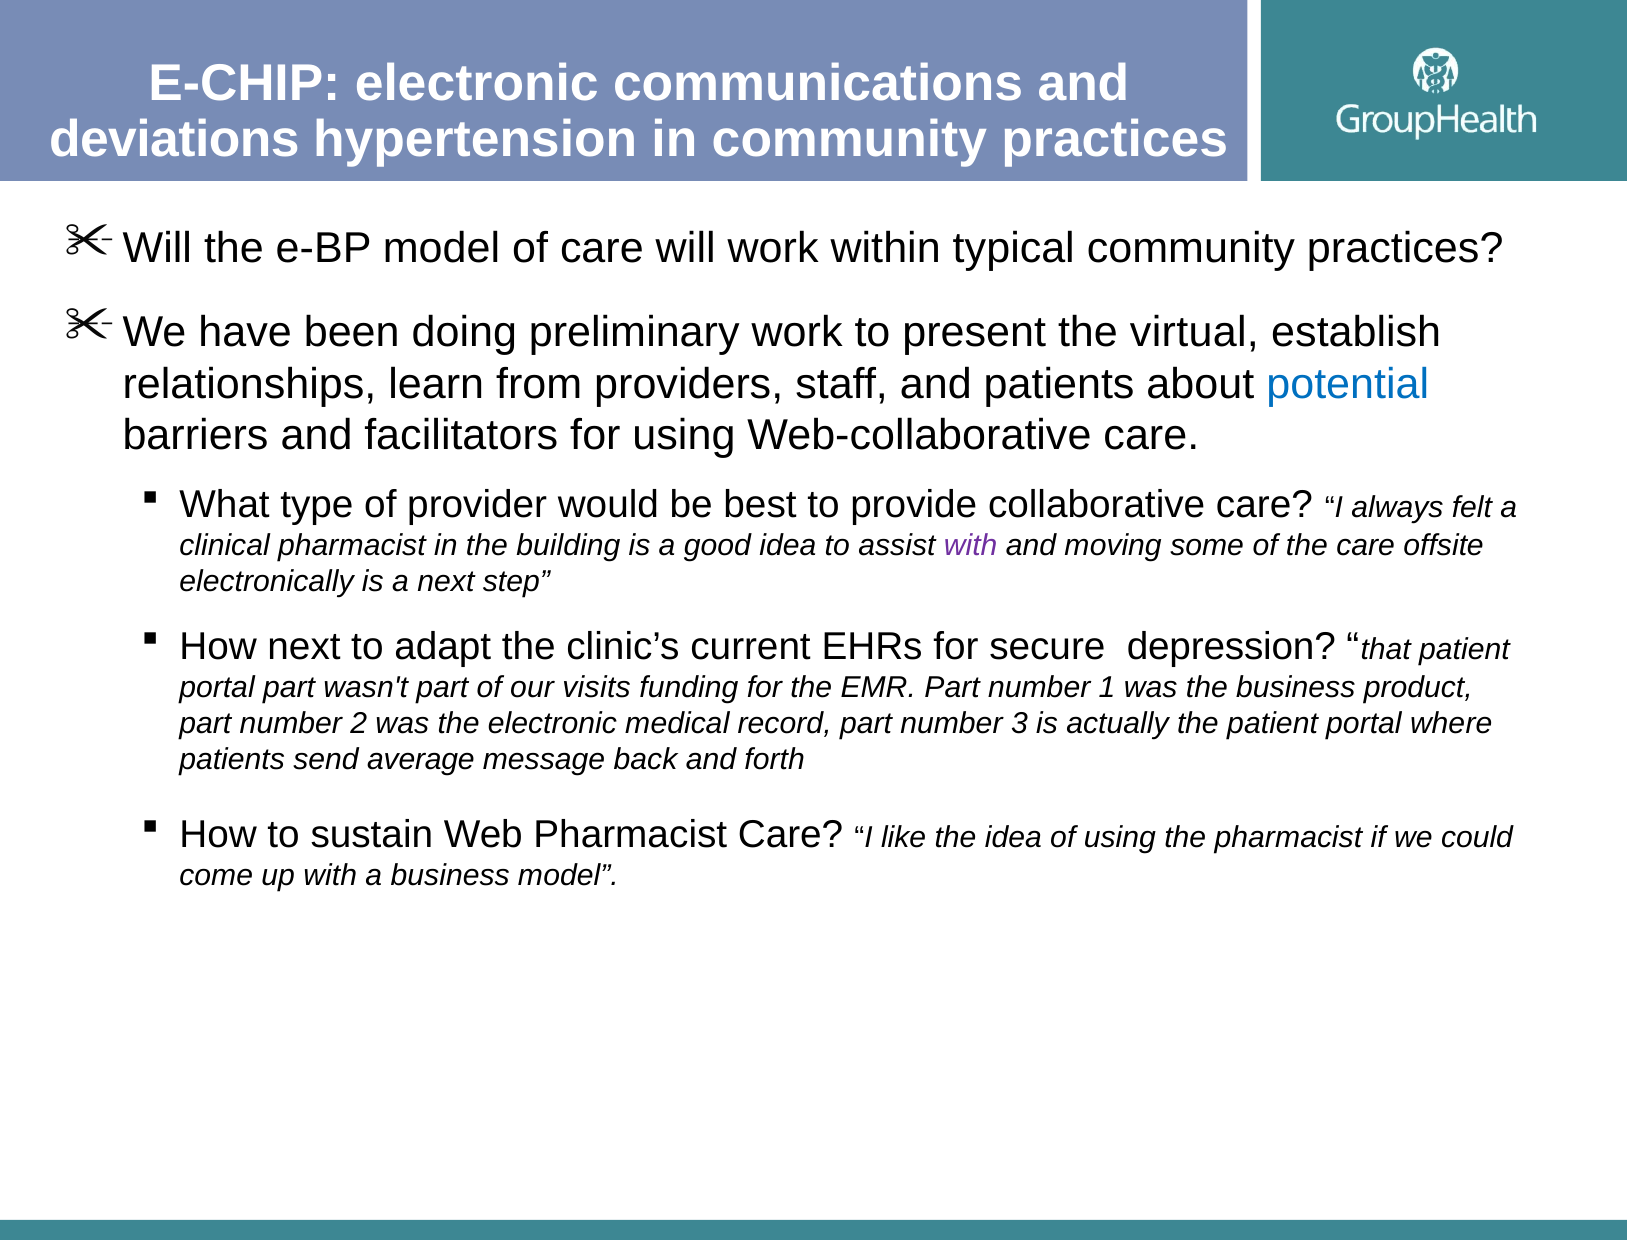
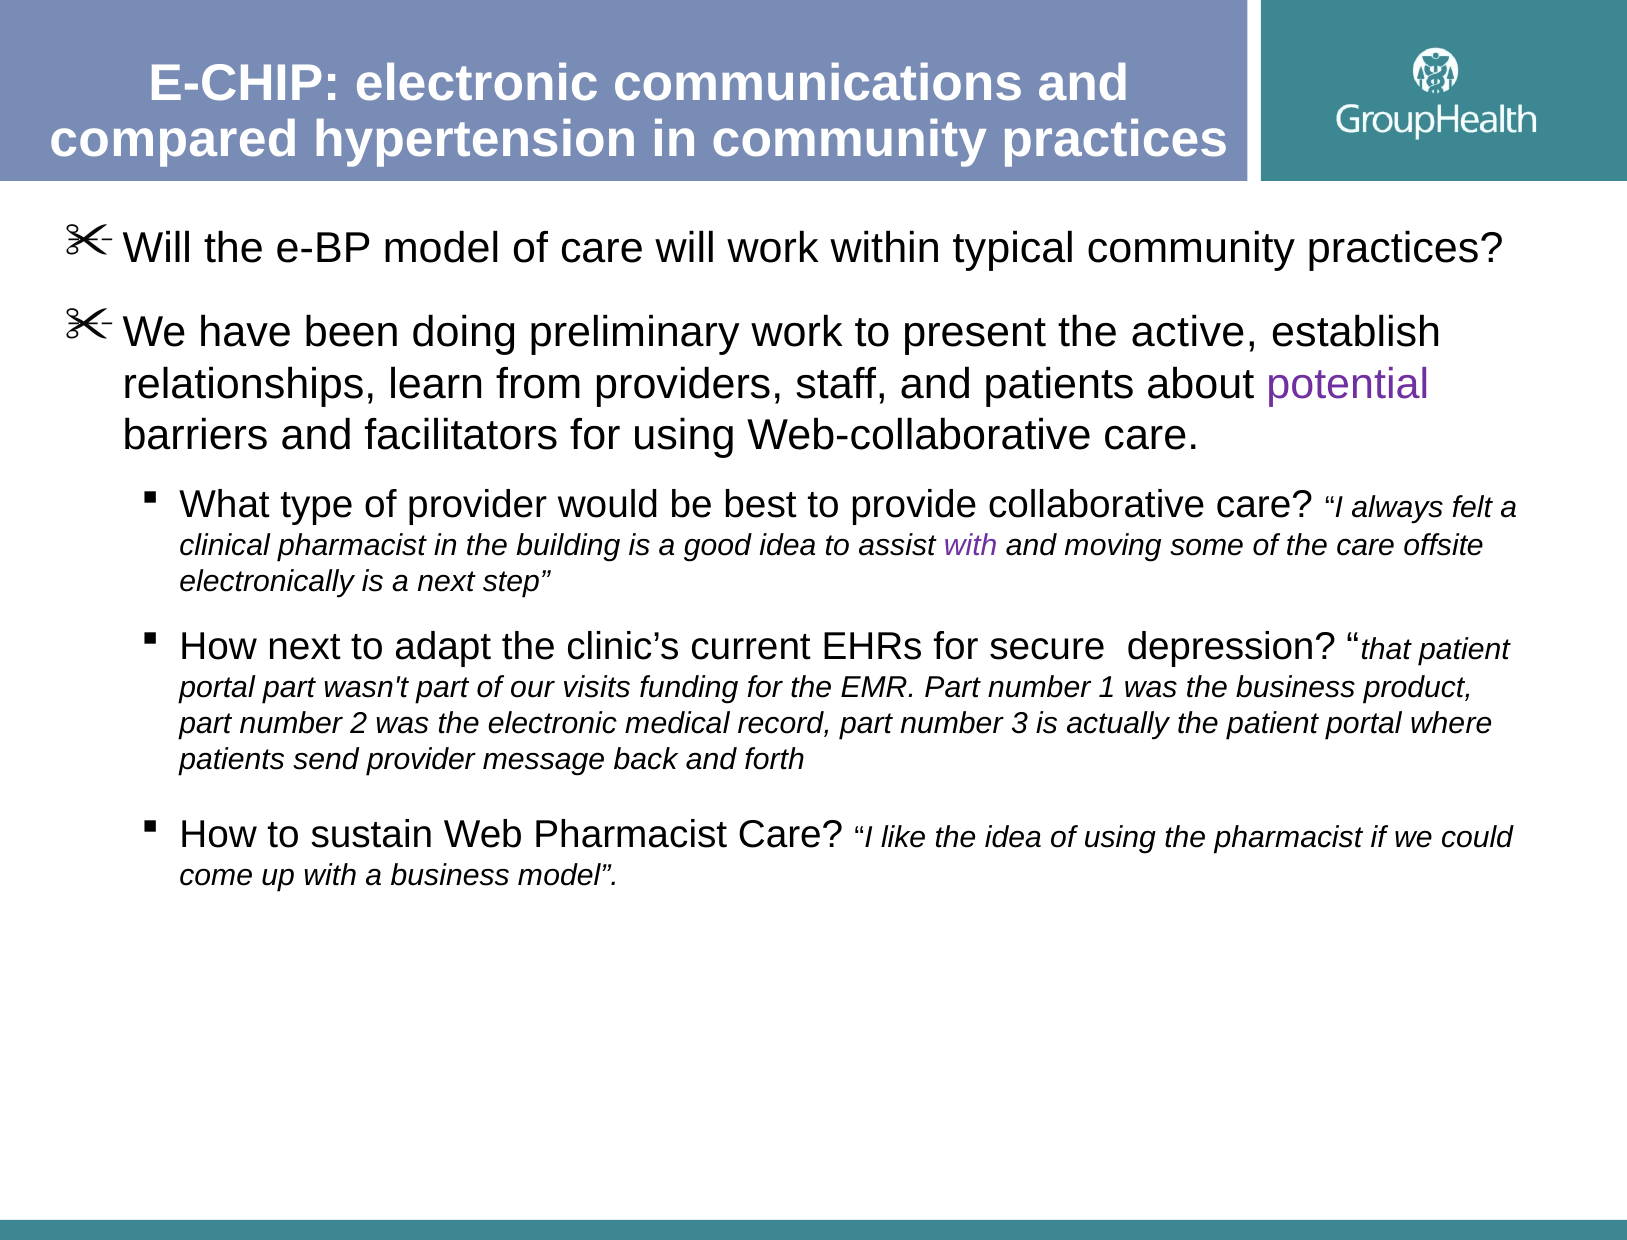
deviations: deviations -> compared (174, 140)
virtual: virtual -> active (1194, 332)
potential colour: blue -> purple (1348, 384)
send average: average -> provider (421, 759)
